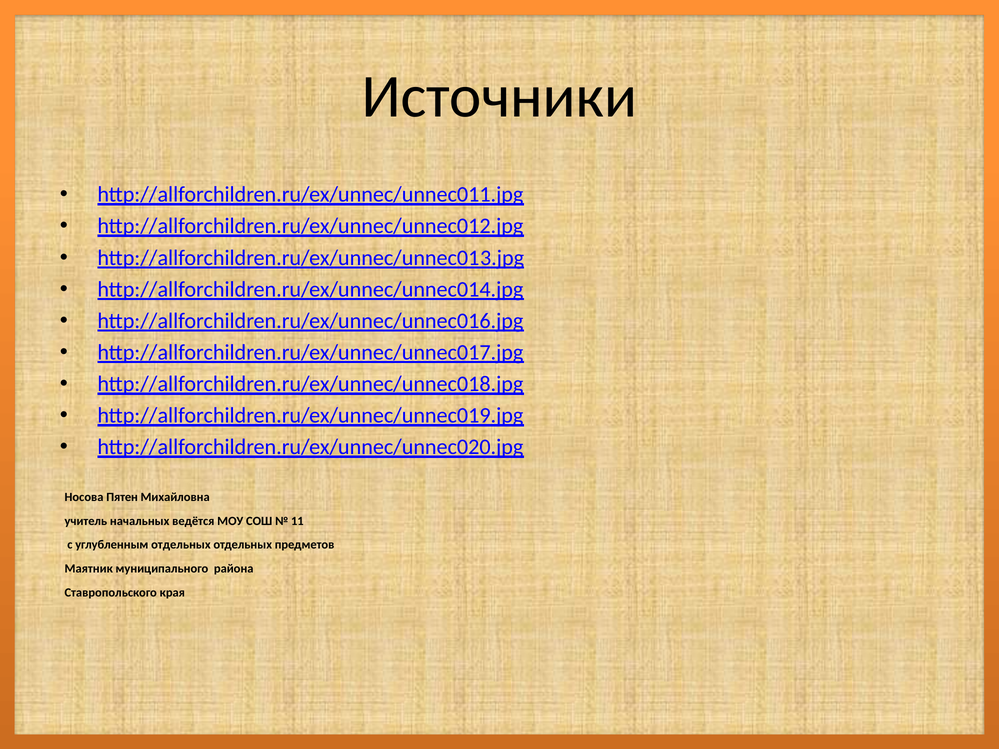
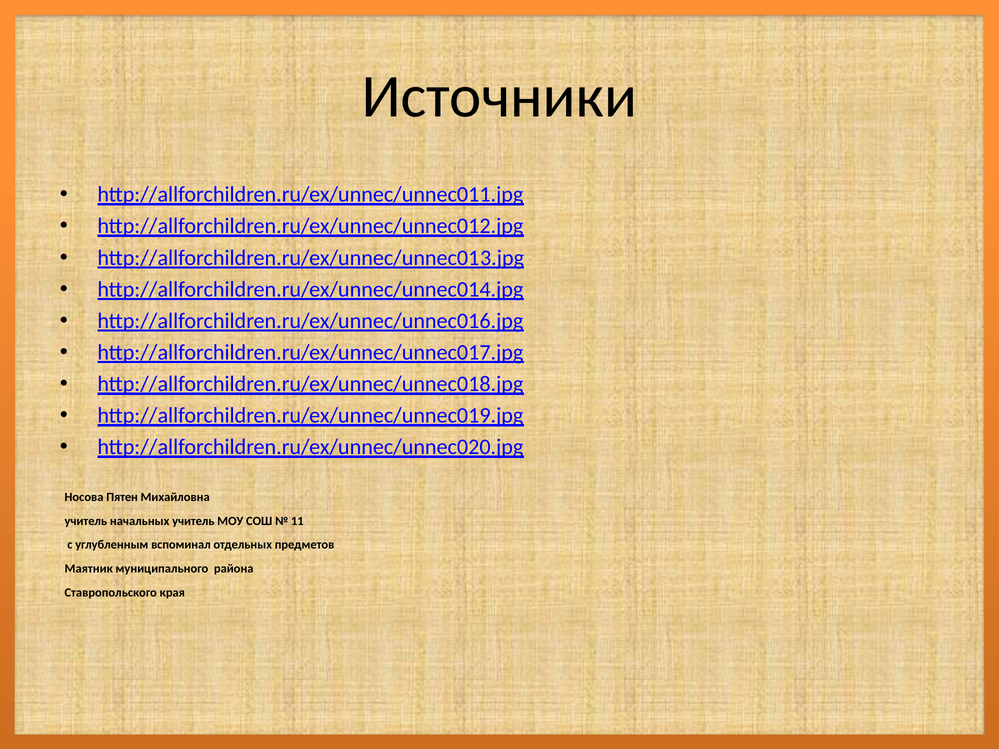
начальных ведётся: ведётся -> учитель (193, 521)
углубленным отдельных: отдельных -> вспоминал (181, 545)
